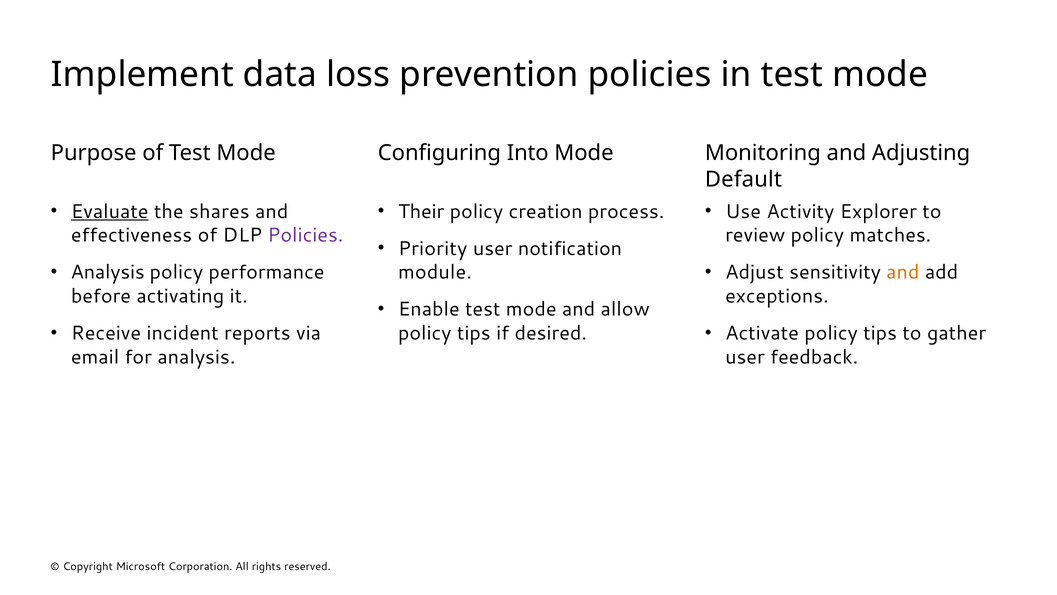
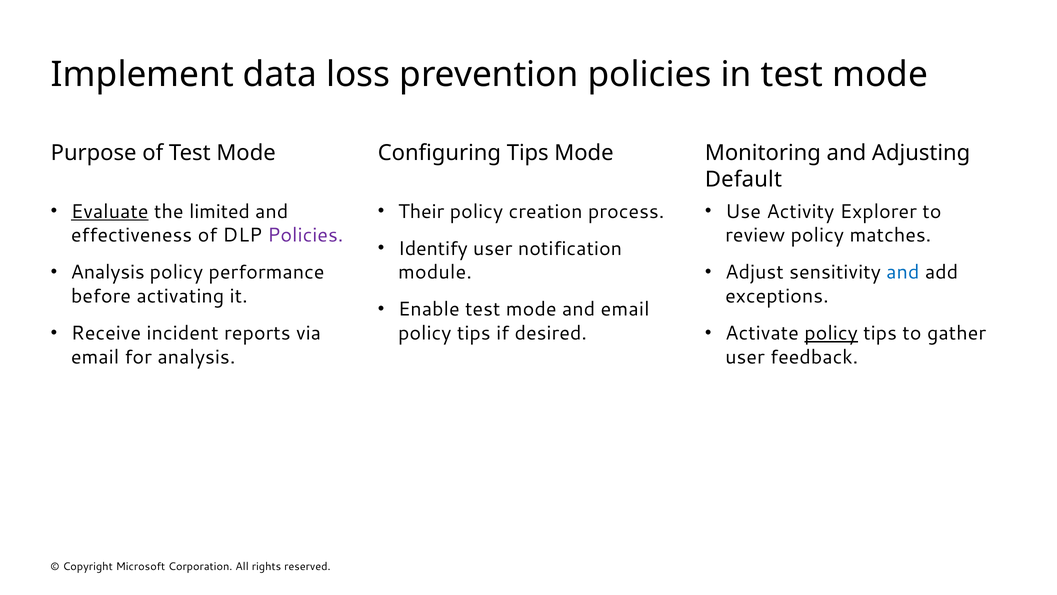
Configuring Into: Into -> Tips (528, 153)
shares: shares -> limited (220, 211)
Priority: Priority -> Identify (433, 248)
and colour: orange -> blue (903, 272)
and allow: allow -> email (625, 309)
policy underline: none -> present (831, 333)
